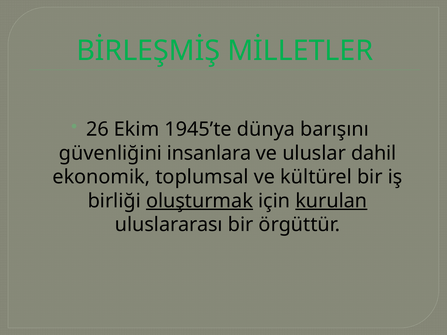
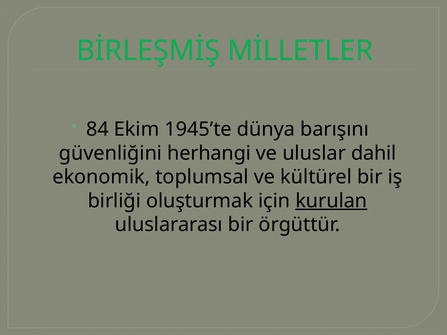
26: 26 -> 84 (97, 129)
insanlara: insanlara -> herhangi (209, 153)
oluşturmak underline: present -> none (199, 201)
